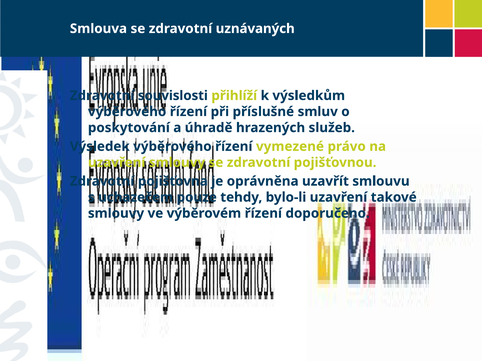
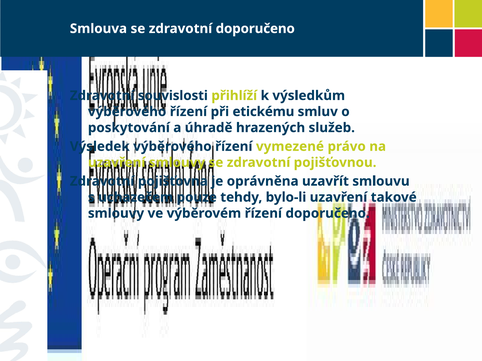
zdravotní uznávaných: uznávaných -> doporučeno (255, 29)
příslušné: příslušné -> etickému (263, 112)
